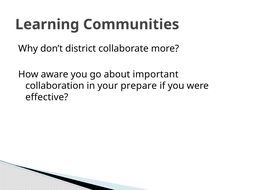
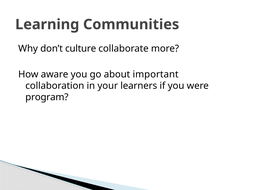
district: district -> culture (81, 49)
prepare: prepare -> learners (139, 86)
effective: effective -> program (47, 97)
